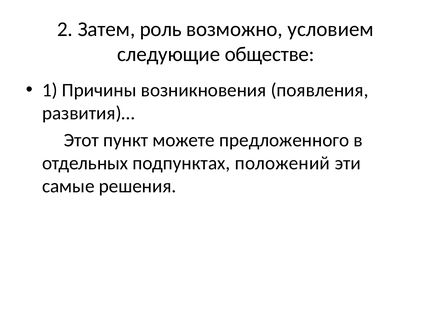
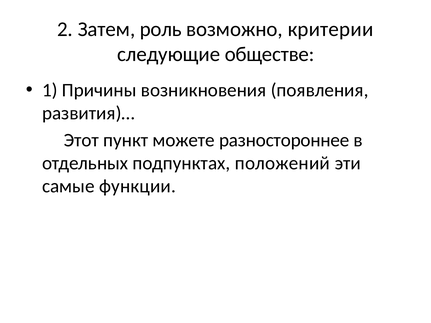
условием: условием -> критерии (330, 29)
предложенного: предложенного -> разностороннее (284, 140)
решения: решения -> функции (138, 186)
